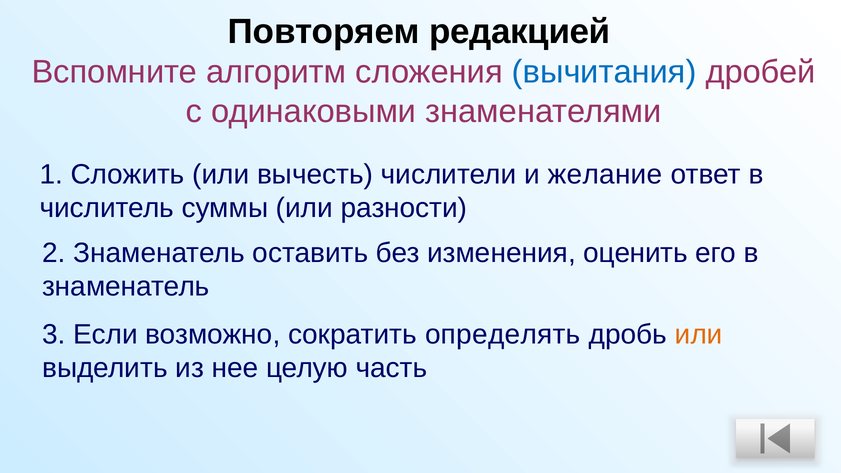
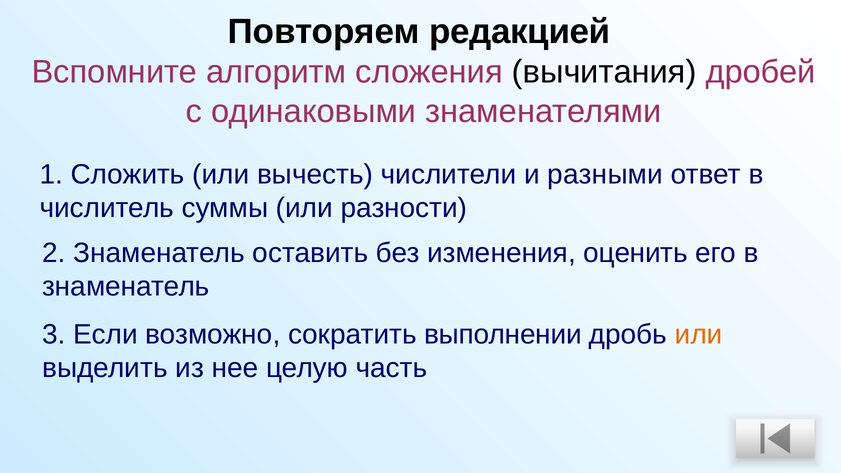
вычитания colour: blue -> black (604, 72)
желание: желание -> разными (605, 175)
определять: определять -> выполнении (503, 334)
